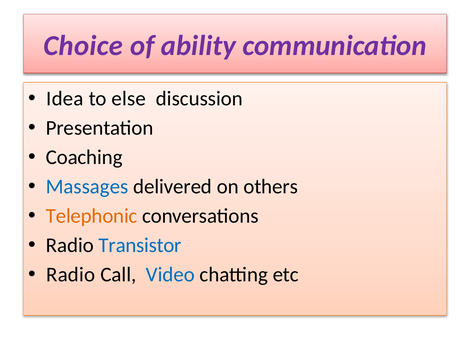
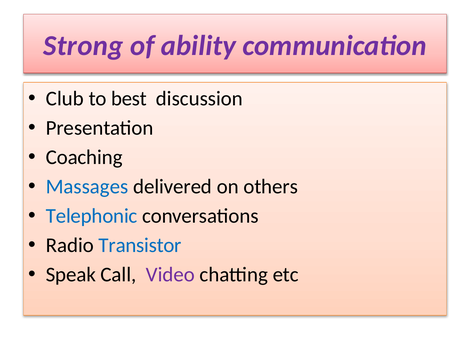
Choice: Choice -> Strong (83, 45)
Idea: Idea -> Club (65, 99)
else: else -> best (129, 99)
Telephonic colour: orange -> blue (92, 216)
Radio: Radio -> Speak (71, 274)
Video colour: blue -> purple (170, 274)
